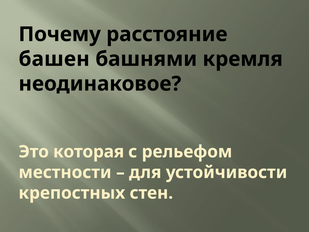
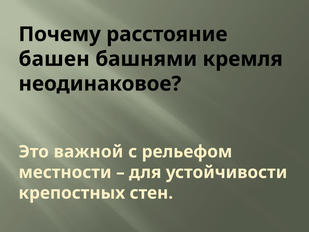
которая: которая -> важной (88, 152)
